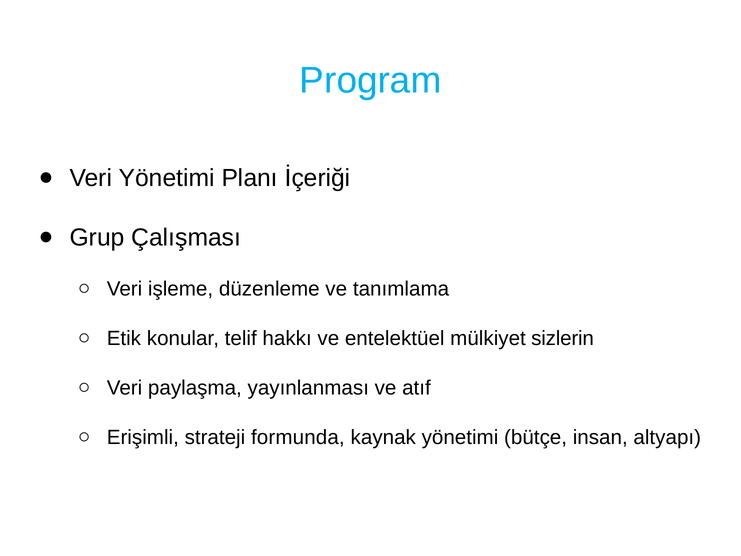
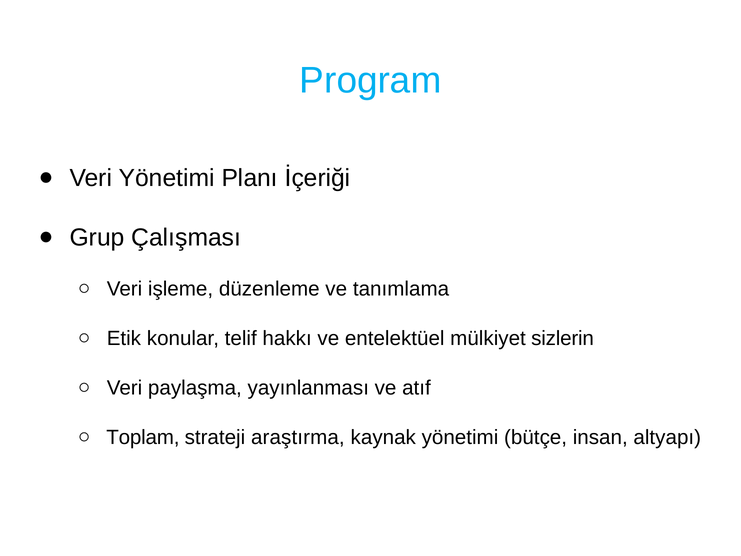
Erişimli: Erişimli -> Toplam (143, 437)
formunda: formunda -> araştırma (298, 437)
